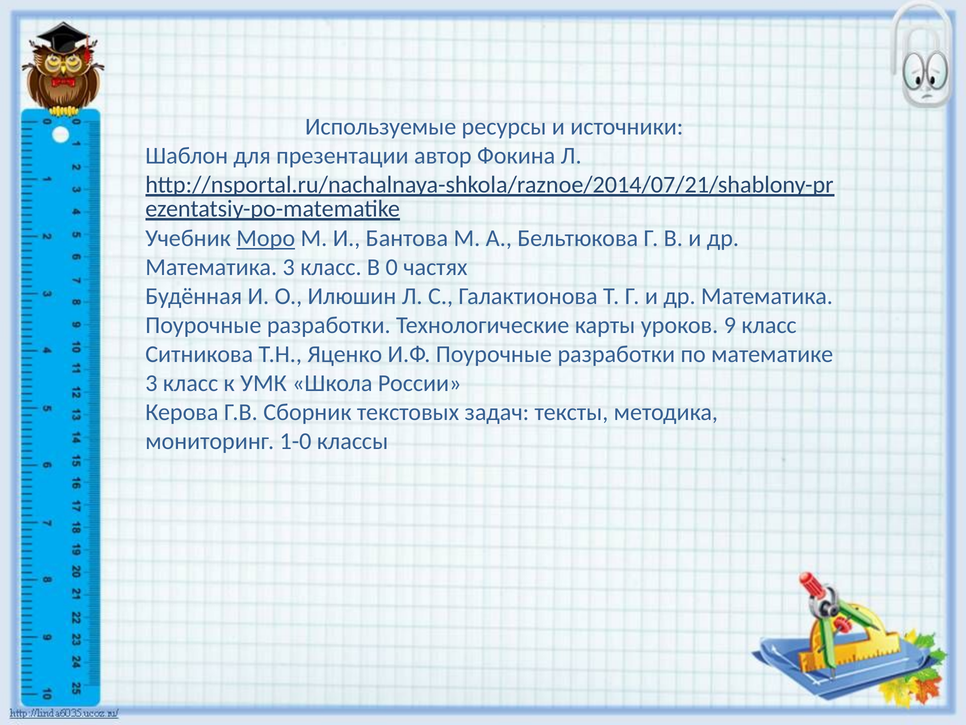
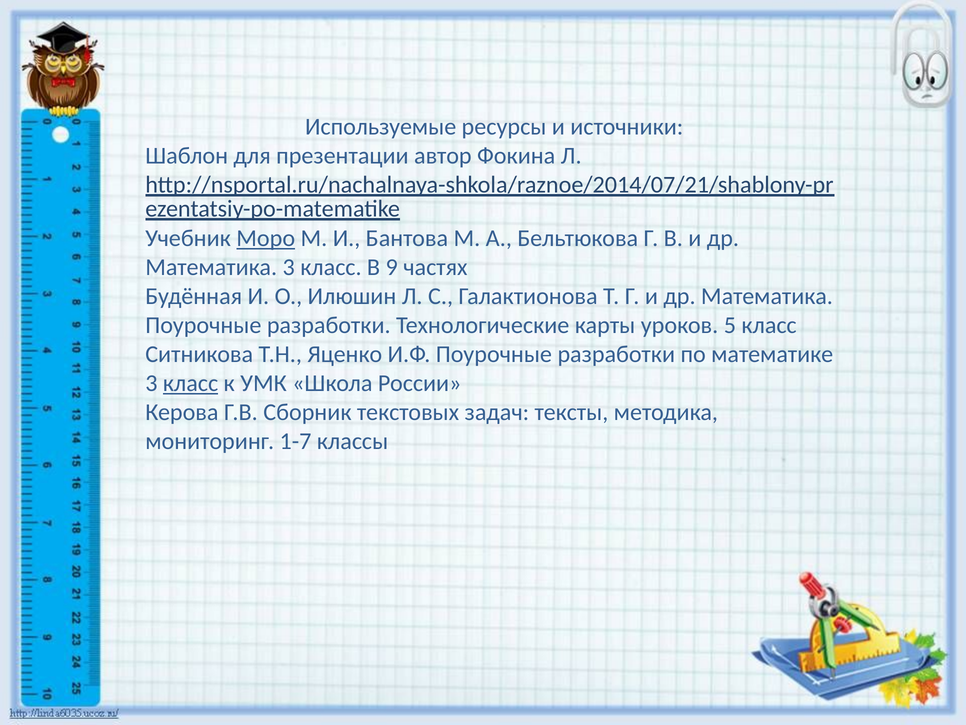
0: 0 -> 9 (392, 267)
9: 9 -> 5 (730, 325)
класс underline: none -> present (191, 383)
1-0: 1-0 -> 1-7 (295, 441)
